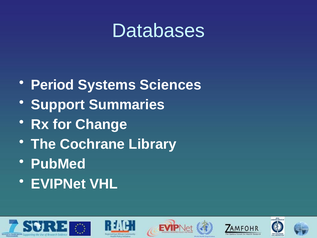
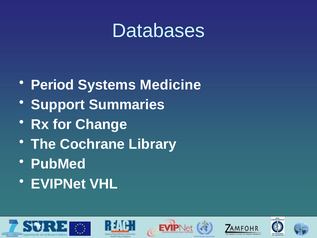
Sciences: Sciences -> Medicine (171, 85)
